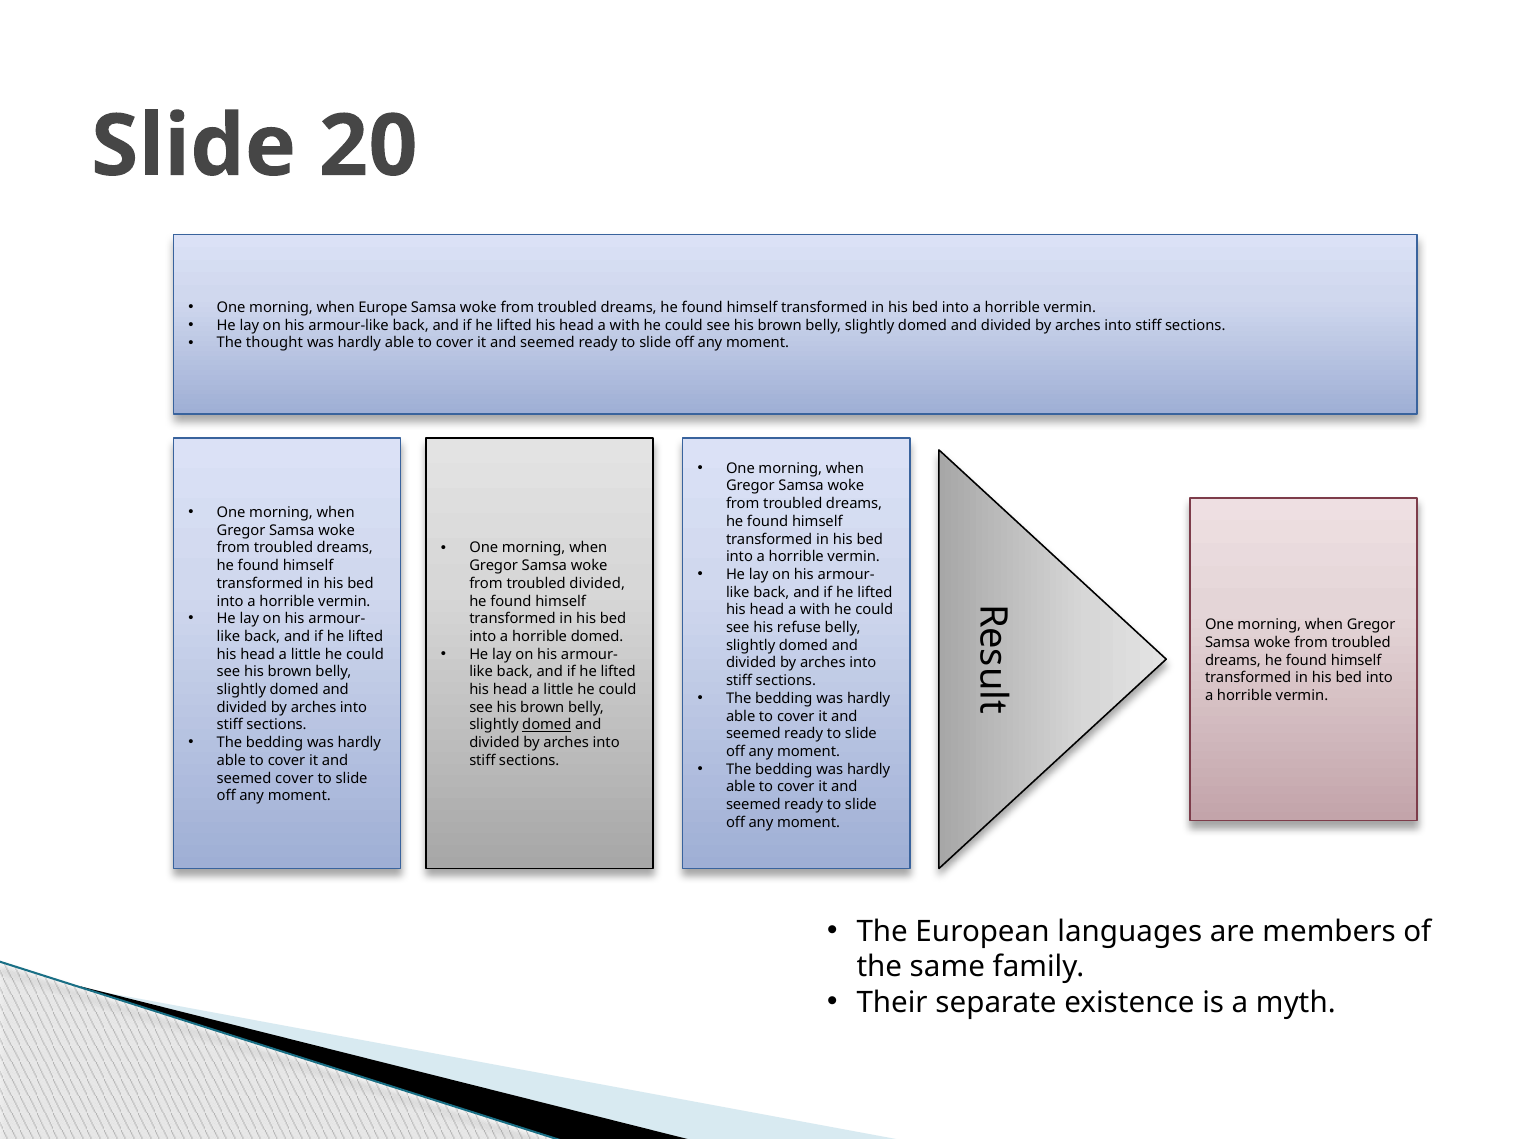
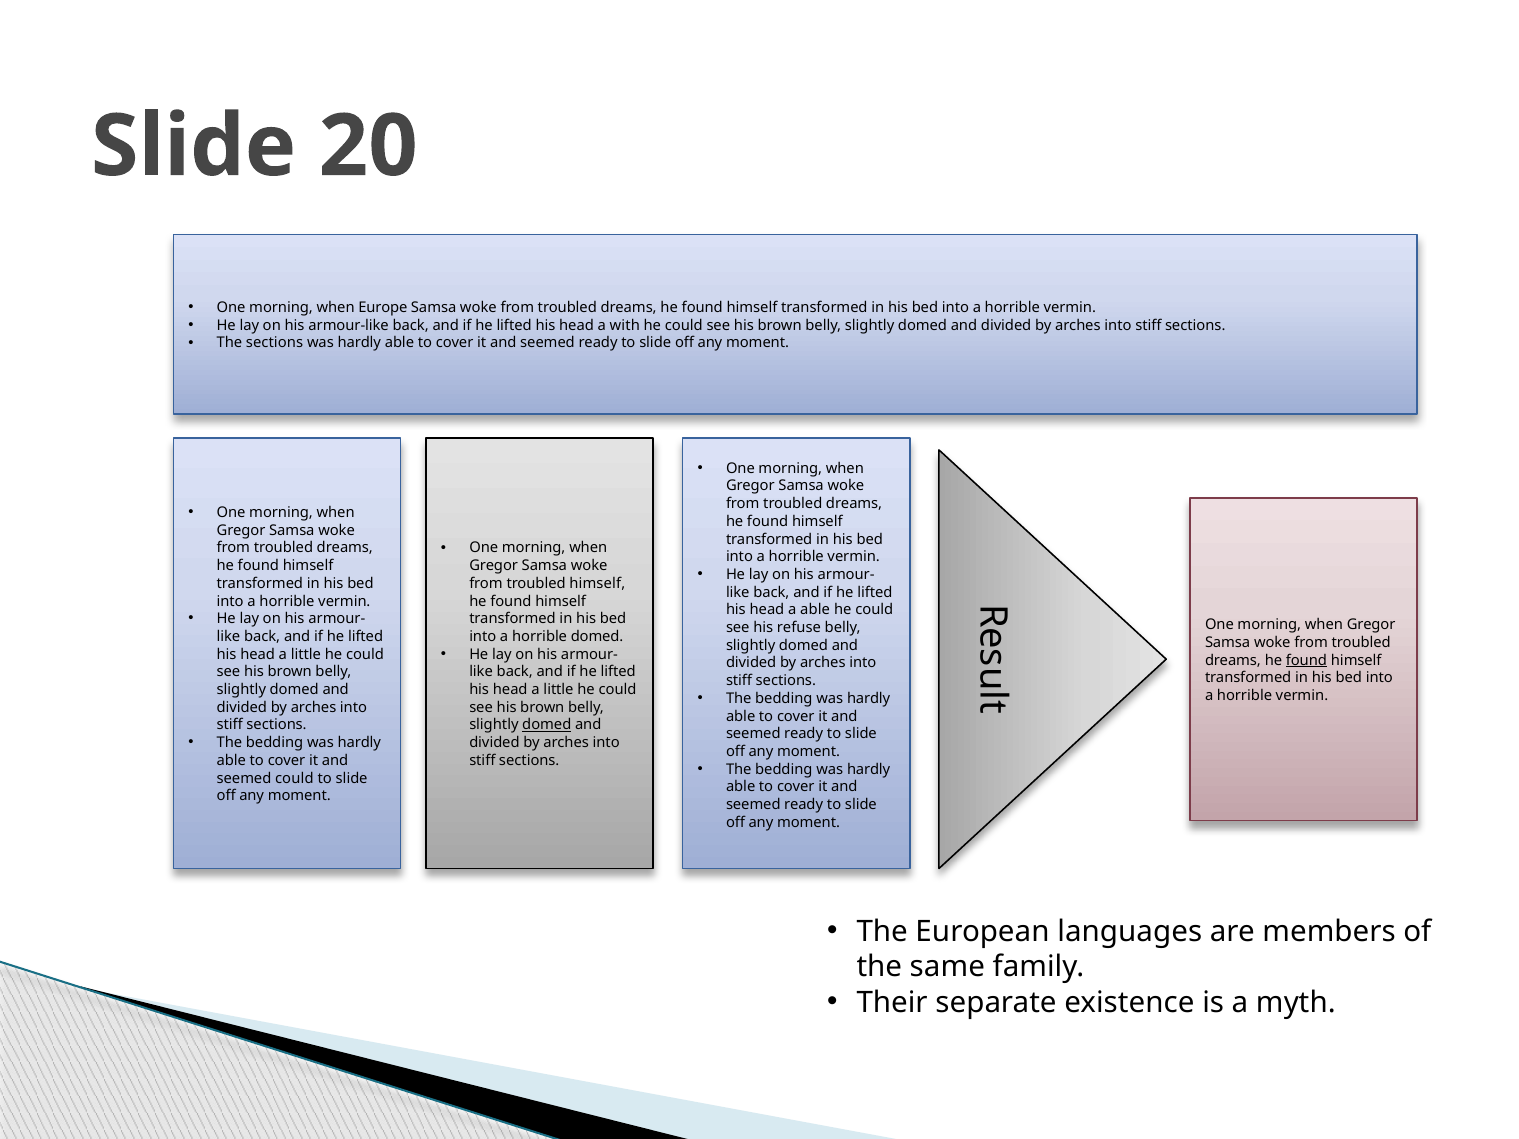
The thought: thought -> sections (275, 343)
troubled divided: divided -> himself (597, 584)
with: with -> able (815, 610)
found underline: none -> present (1306, 660)
seemed cover: cover -> could (294, 778)
